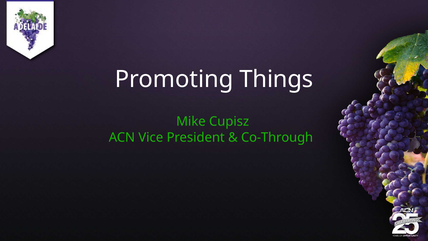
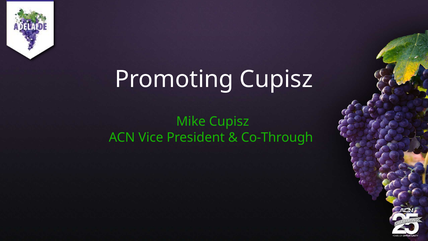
Promoting Things: Things -> Cupisz (276, 79)
